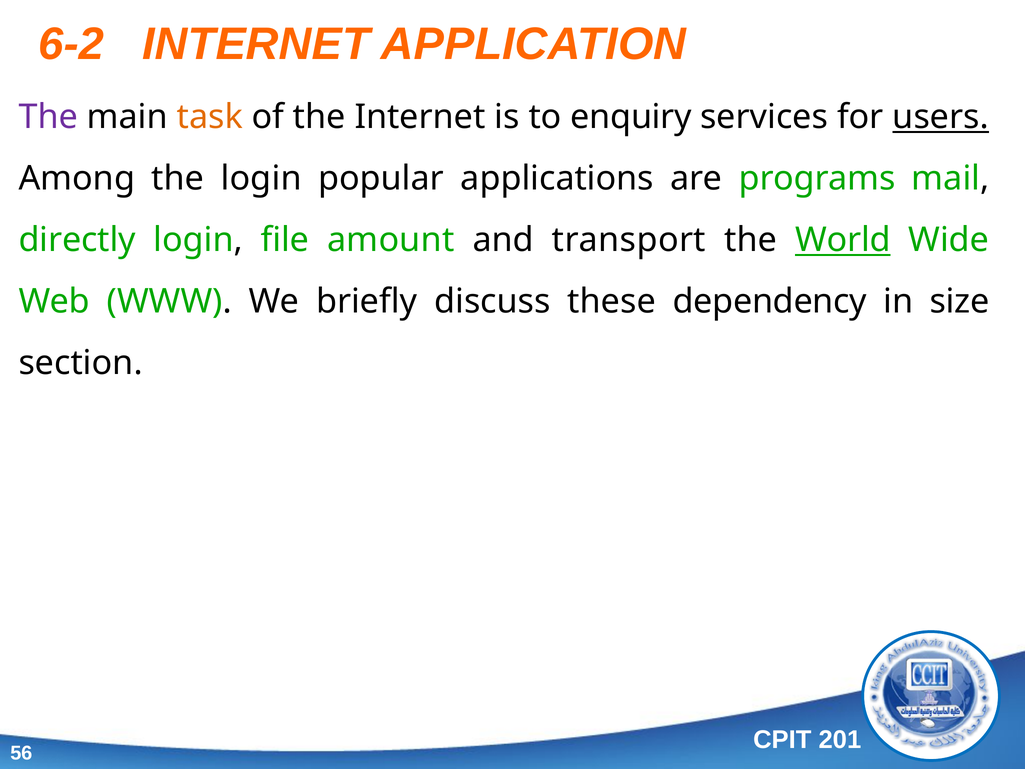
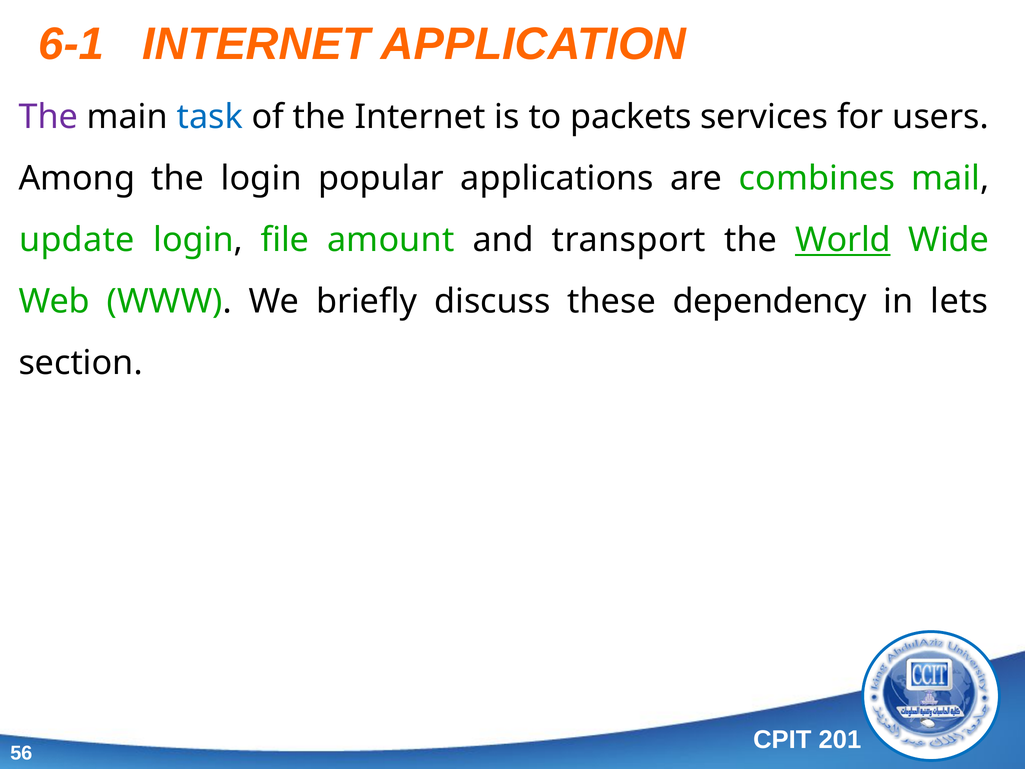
6-2: 6-2 -> 6-1 (71, 44)
task colour: orange -> blue (210, 117)
enquiry: enquiry -> packets (631, 117)
users underline: present -> none (941, 117)
programs: programs -> combines (817, 179)
directly: directly -> update (77, 240)
size: size -> lets (959, 302)
